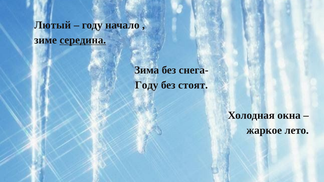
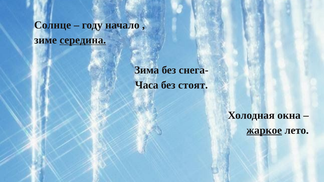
Лютый: Лютый -> Солнце (53, 25)
Году: Году -> Часа (147, 85)
жаркое underline: none -> present (264, 130)
